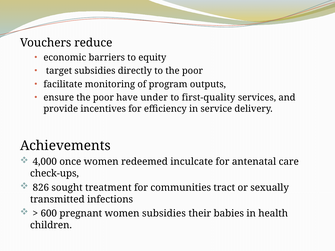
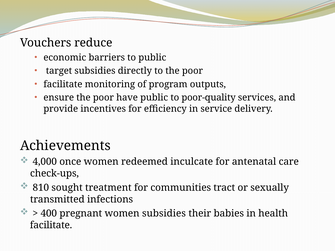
to equity: equity -> public (152, 58)
have under: under -> public (154, 98)
first-quality: first-quality -> poor-quality (209, 98)
826: 826 -> 810 (41, 188)
600: 600 -> 400 (49, 214)
children: children -> facilitate (51, 225)
